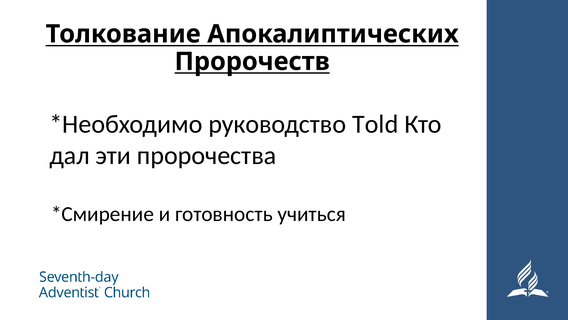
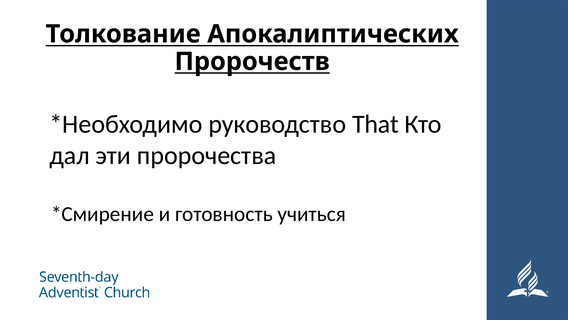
Told: Told -> That (375, 124)
